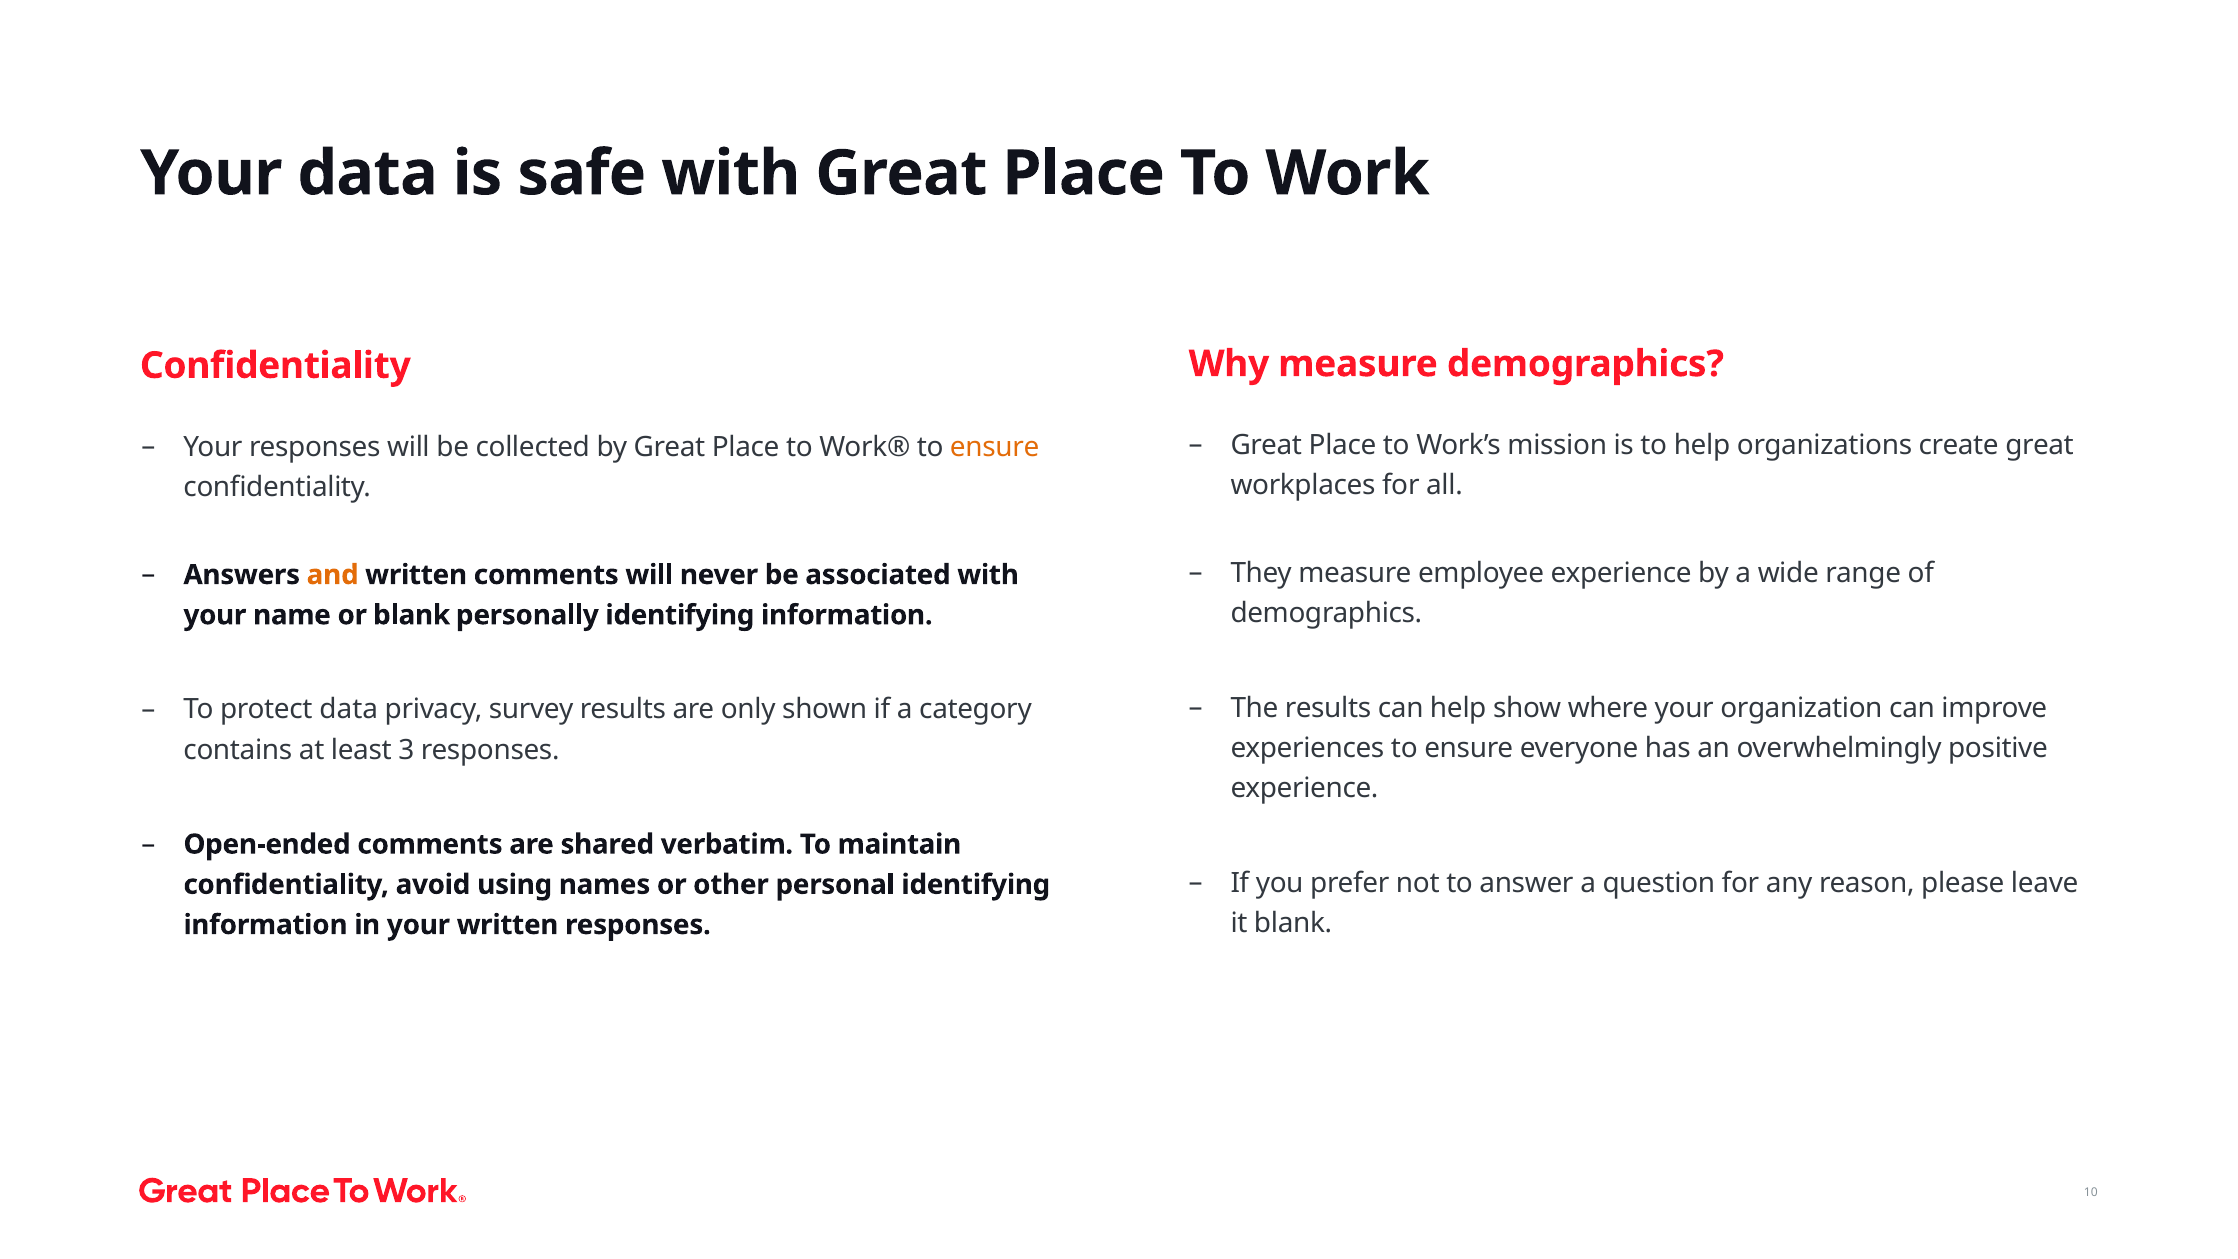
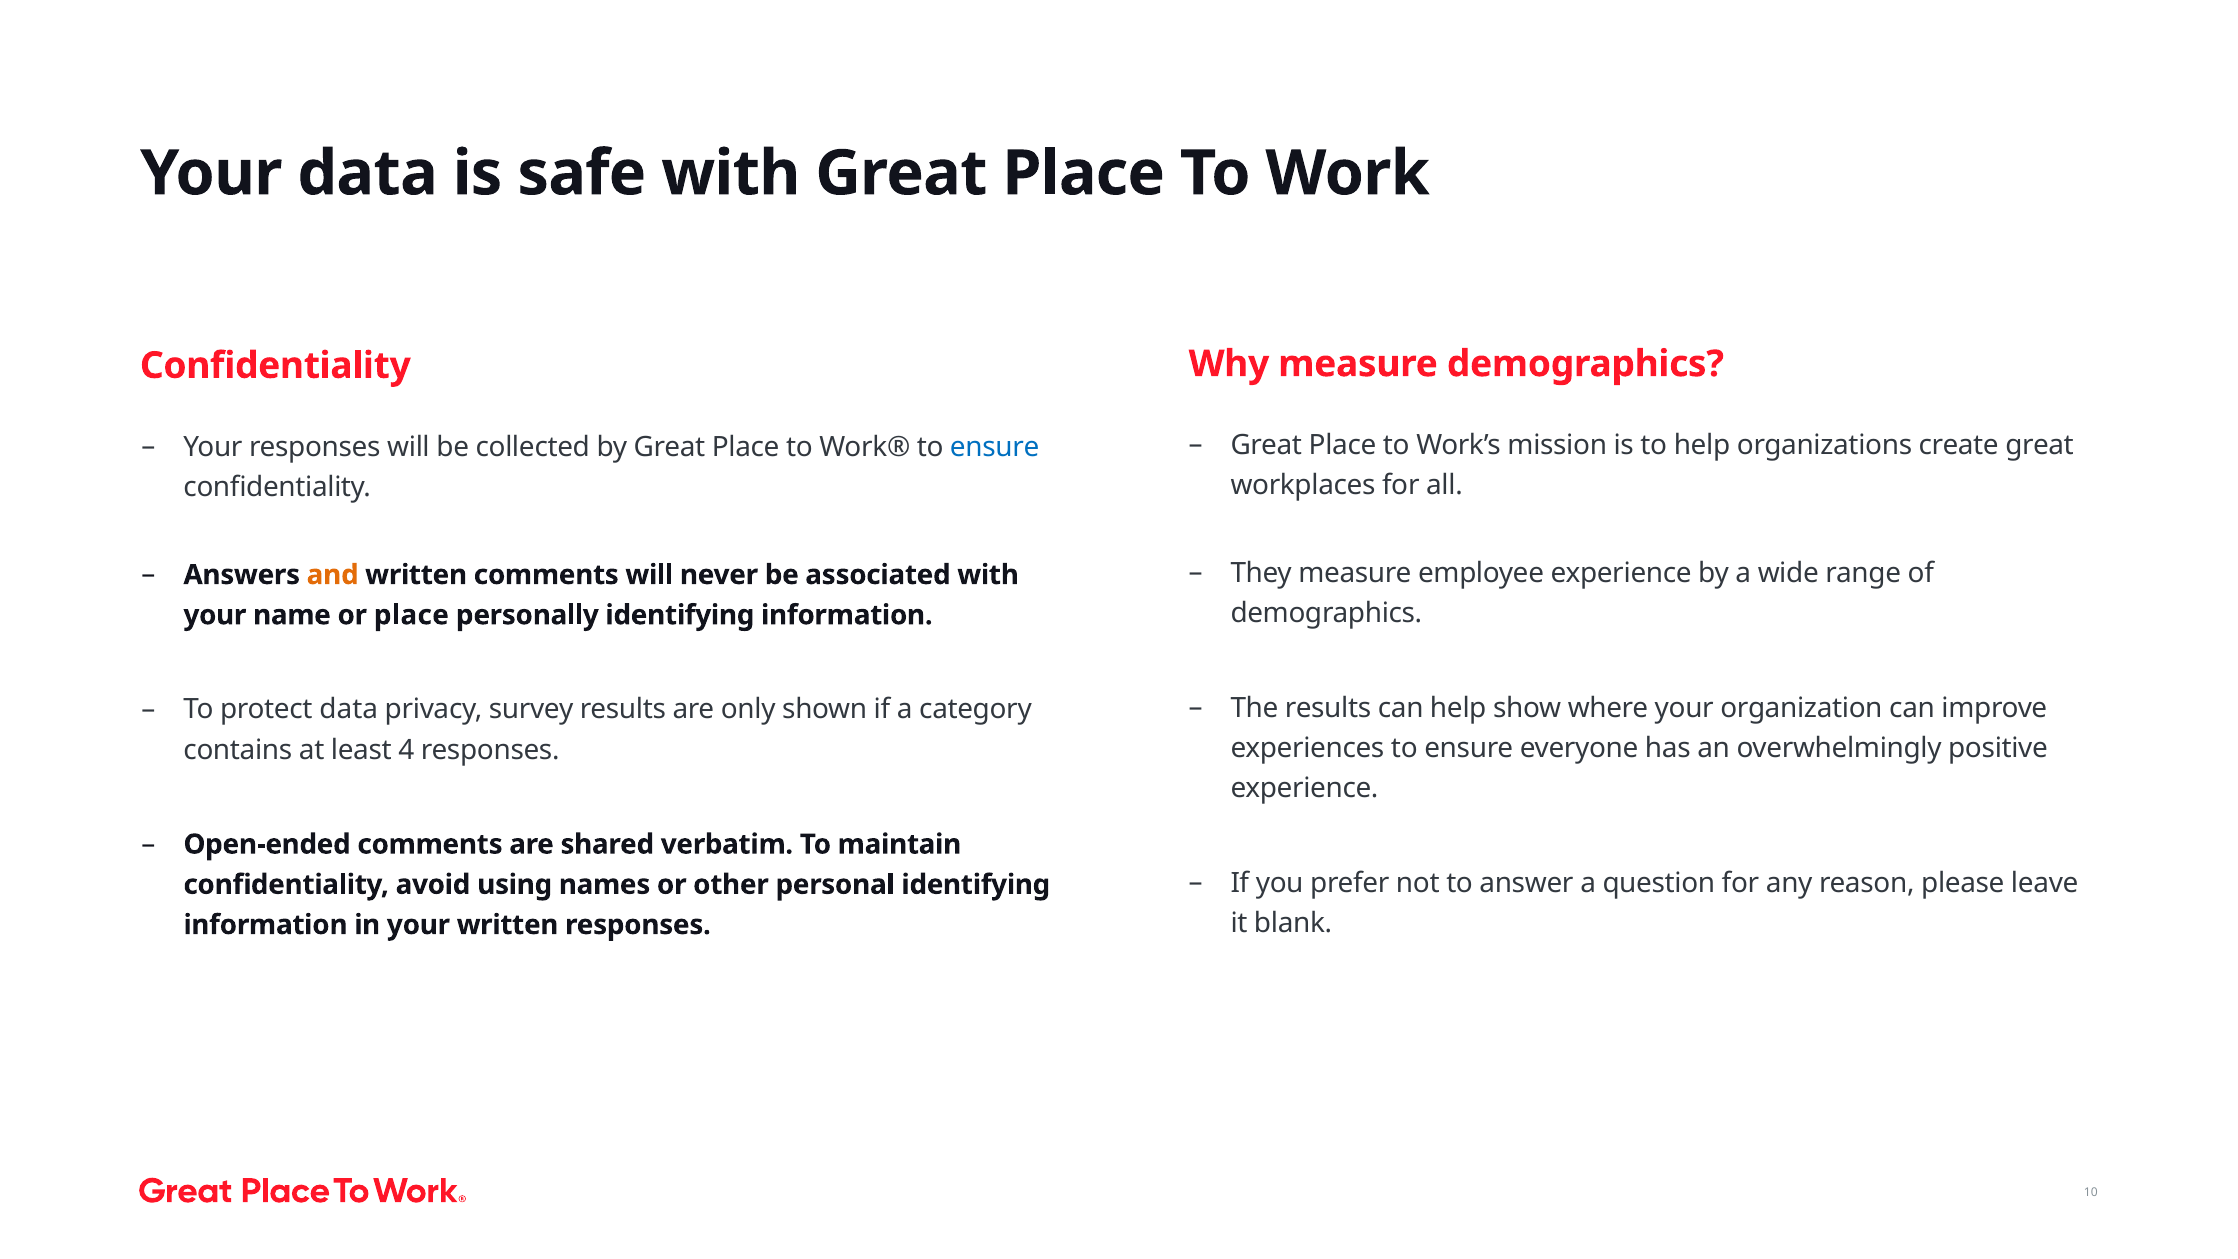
ensure colour: orange -> blue (995, 447)
or blank: blank -> place (411, 615)
3: 3 -> 4 (406, 750)
